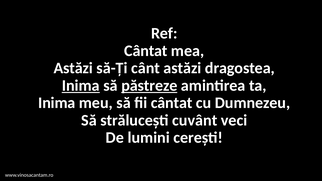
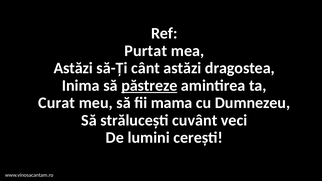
Cântat: Cântat -> Purtat (146, 51)
Inima underline: present -> none (81, 86)
Inima: Inima -> Curat (57, 103)
fii cântat: cântat -> mama (172, 103)
